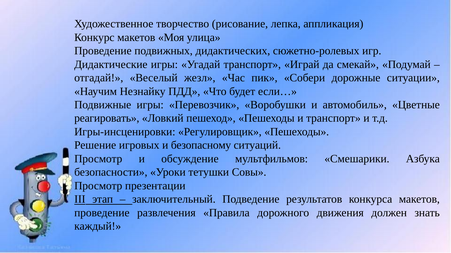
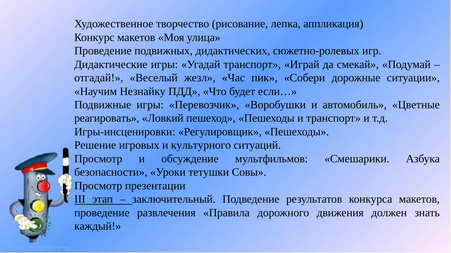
безопасному: безопасному -> культурного (201, 146)
